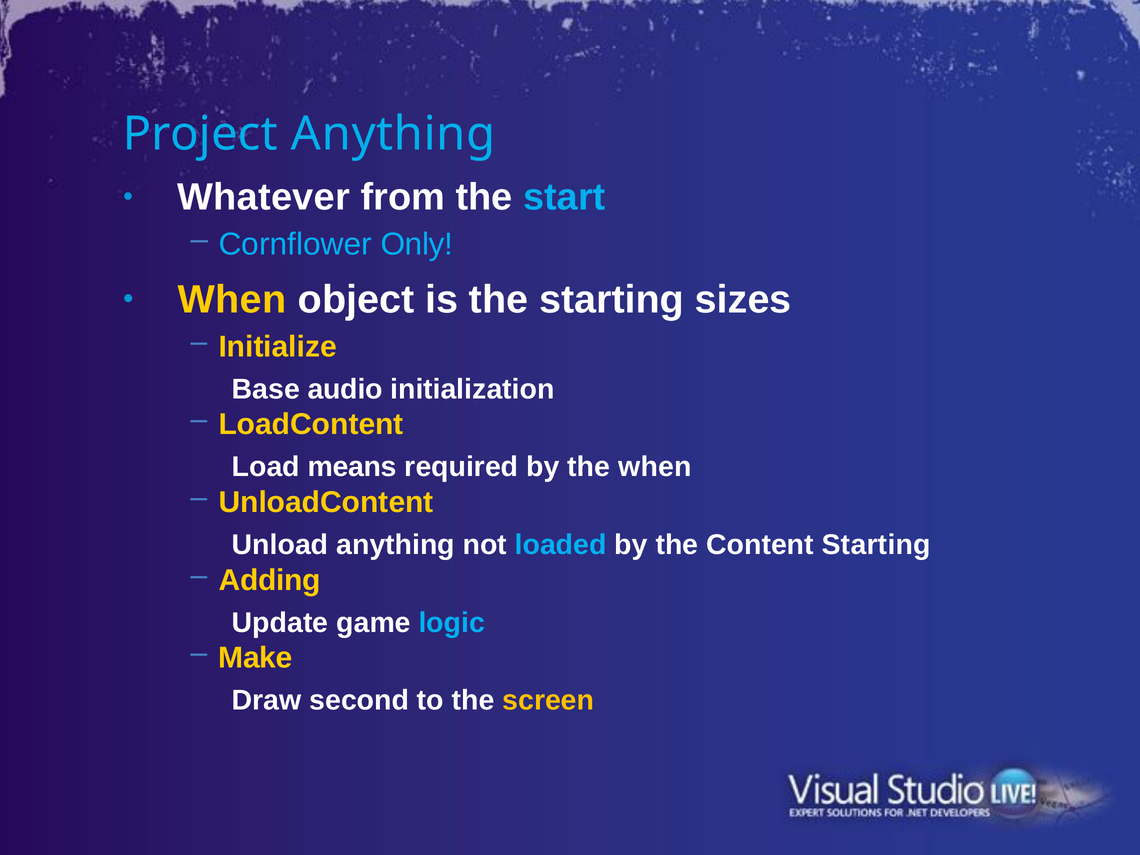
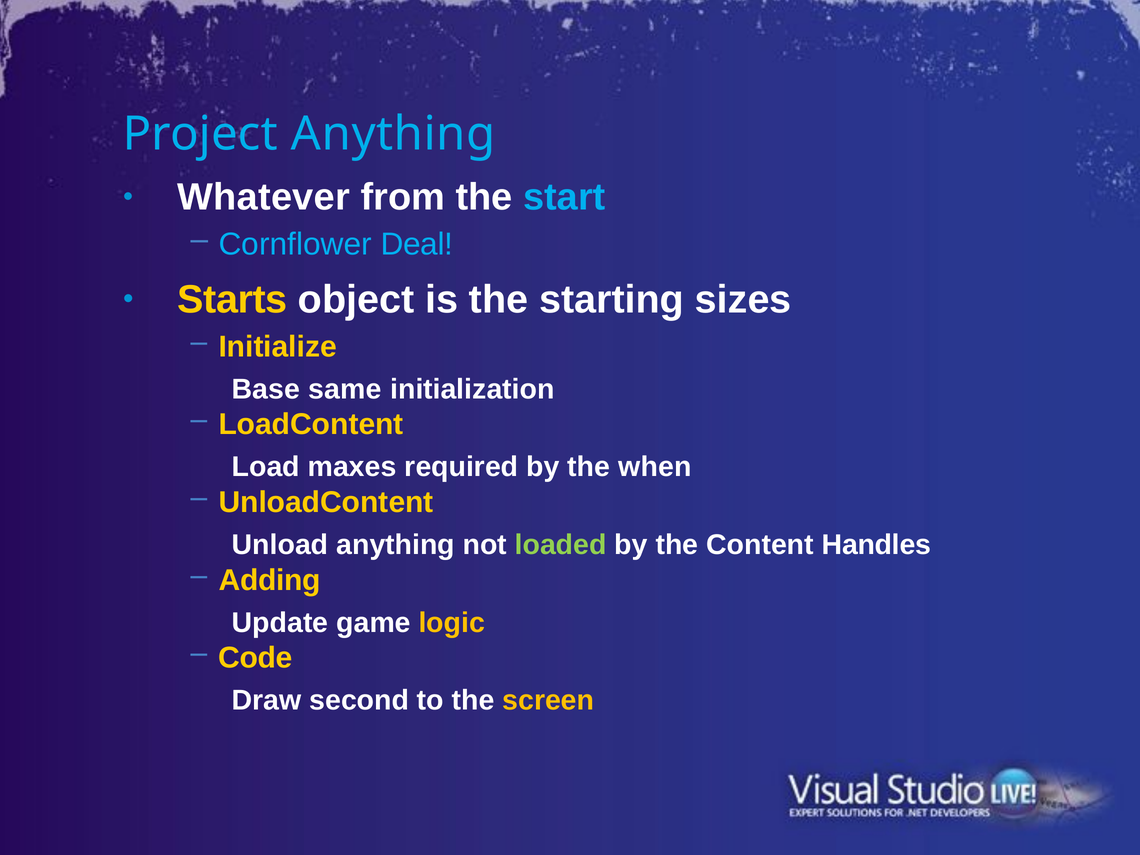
Only: Only -> Deal (417, 244)
When: When -> Starts (232, 300)
audio: audio -> same (345, 389)
means: means -> maxes (352, 467)
loaded colour: light blue -> light green (561, 545)
Content Starting: Starting -> Handles (876, 545)
logic colour: light blue -> yellow (452, 623)
Make: Make -> Code (255, 658)
